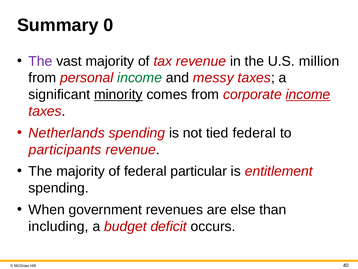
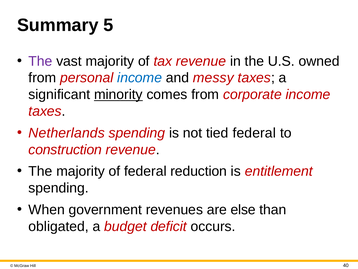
0: 0 -> 5 (108, 25)
million: million -> owned (319, 61)
income colour: green -> blue (140, 78)
income underline: present -> none (308, 94)
participants: participants -> construction (65, 149)
particular: particular -> reduction (199, 171)
including: including -> obligated (59, 226)
